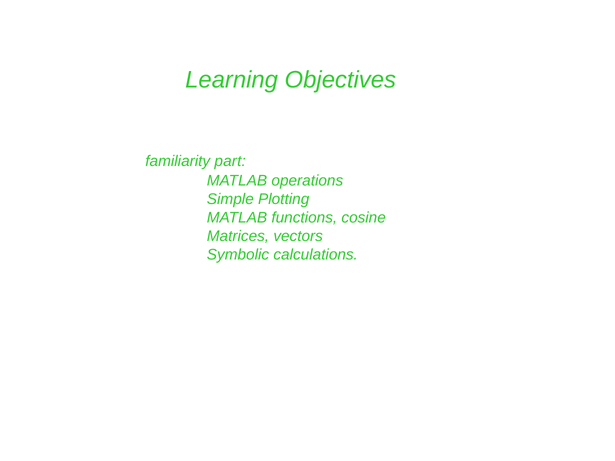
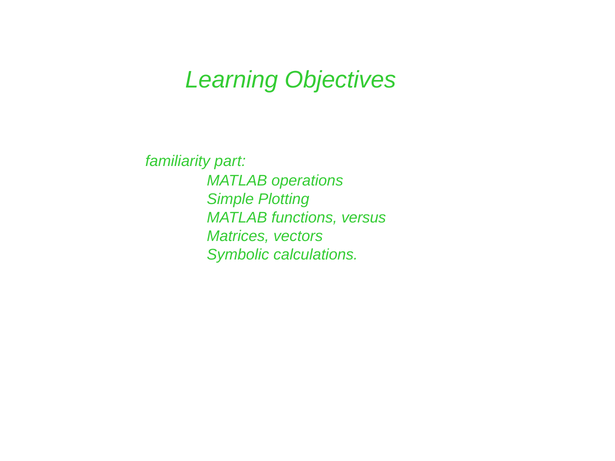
cosine: cosine -> versus (364, 218)
